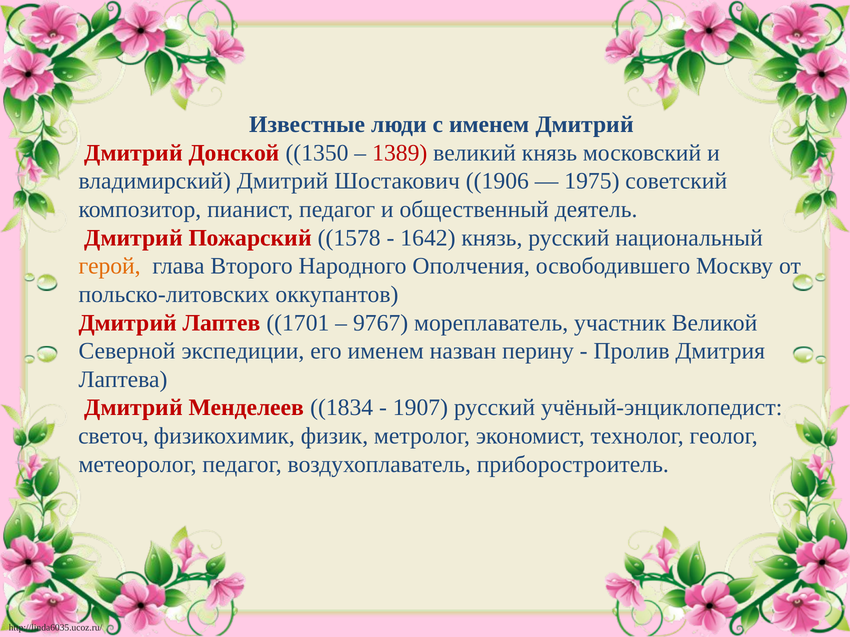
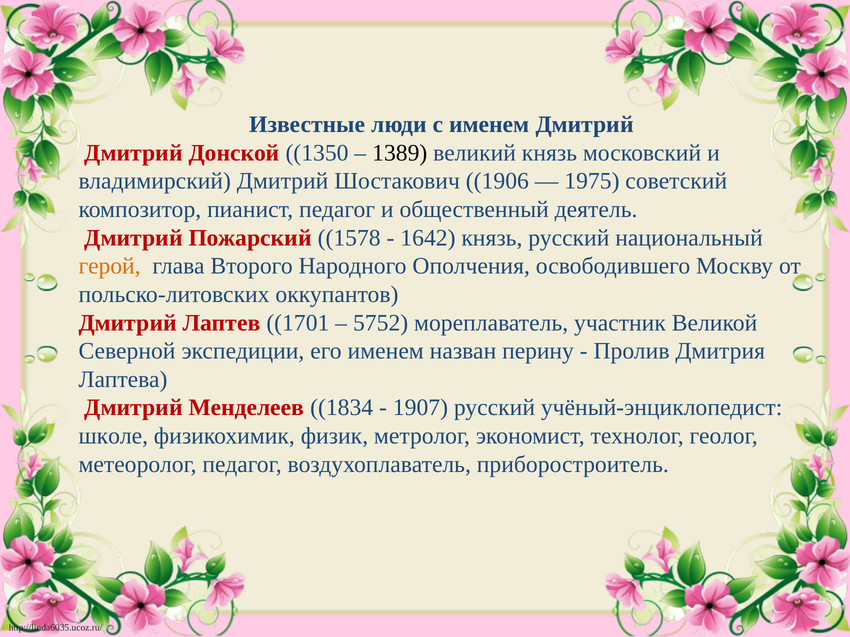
1389 colour: red -> black (400, 153)
9767: 9767 -> 5752 (381, 323)
светоч: светоч -> школе (113, 436)
